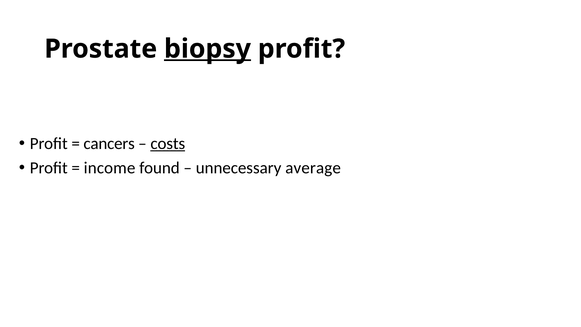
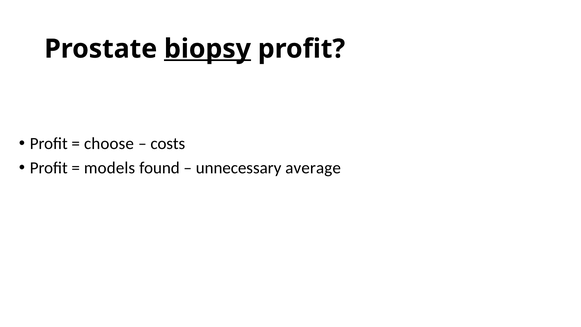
cancers: cancers -> choose (109, 143)
costs underline: present -> none (168, 143)
income: income -> models (110, 168)
